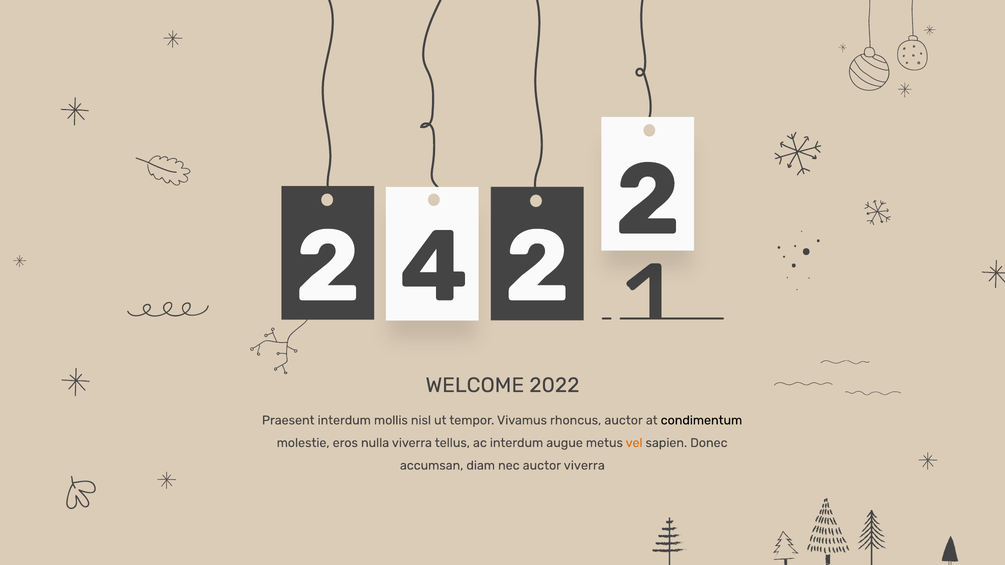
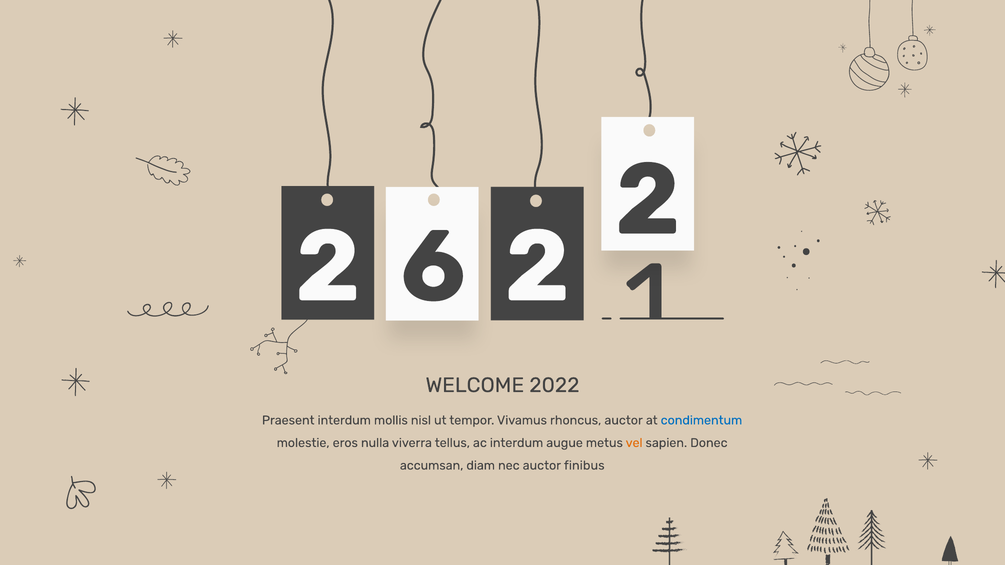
4: 4 -> 6 (433, 267)
condimentum colour: black -> blue (701, 420)
auctor viverra: viverra -> finibus (584, 466)
